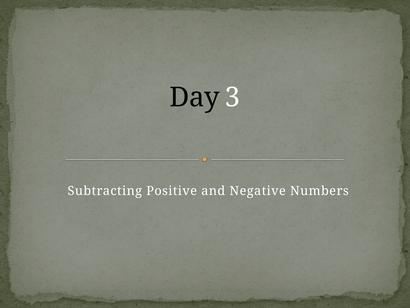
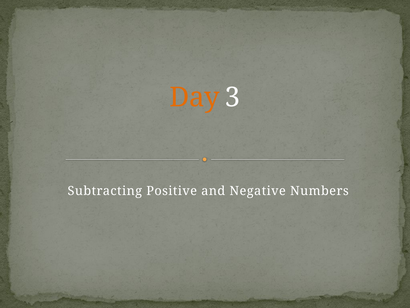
Day colour: black -> orange (195, 97)
